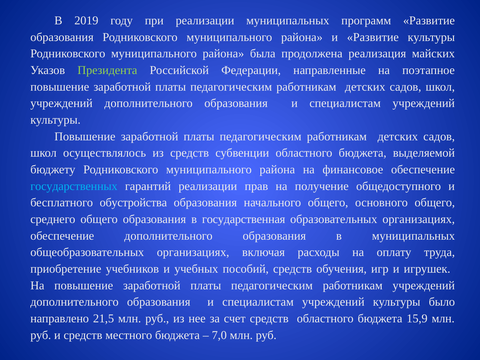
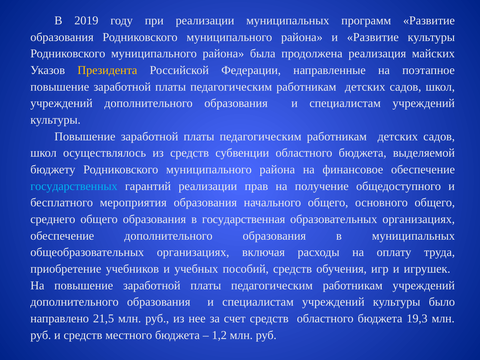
Президента colour: light green -> yellow (107, 70)
обустройства: обустройства -> мероприятия (133, 203)
15,9: 15,9 -> 19,3 (417, 319)
7,0: 7,0 -> 1,2 (219, 335)
